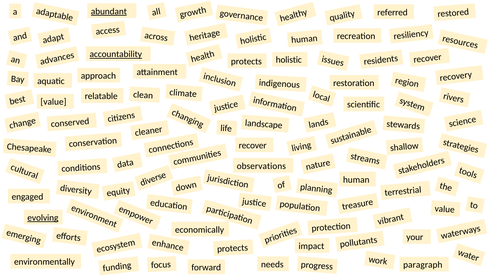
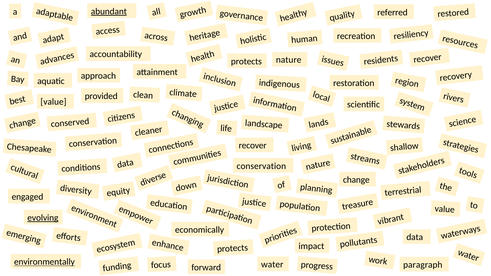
accountability underline: present -> none (116, 54)
holistic: holistic -> nature (289, 60)
relatable: relatable -> provided (101, 96)
observations: observations -> conservation (261, 166)
human: human -> change (356, 180)
your: your -> data (415, 237)
environmentally underline: none -> present (44, 262)
needs: needs -> water (272, 265)
